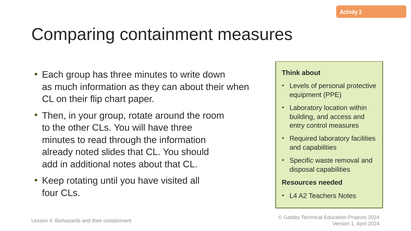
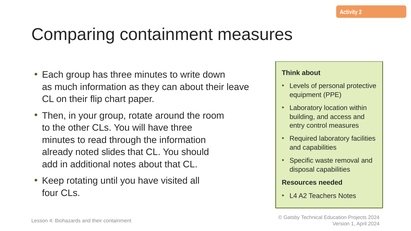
when: when -> leave (238, 87)
